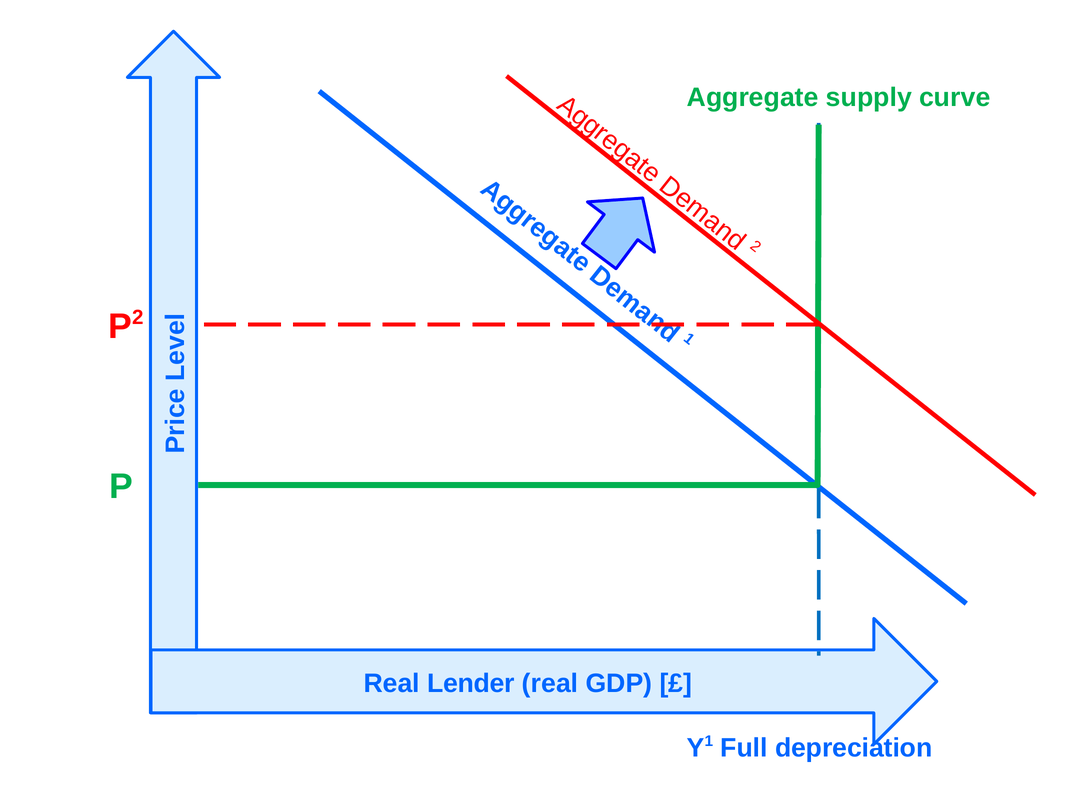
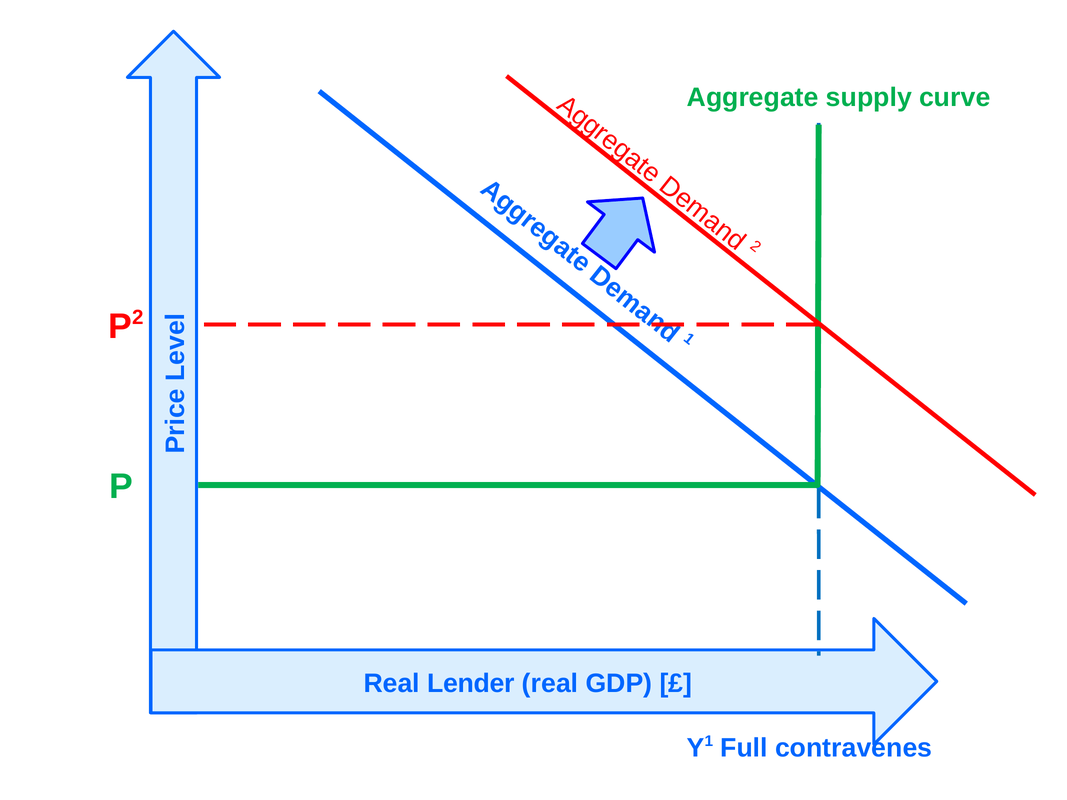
depreciation: depreciation -> contravenes (854, 748)
